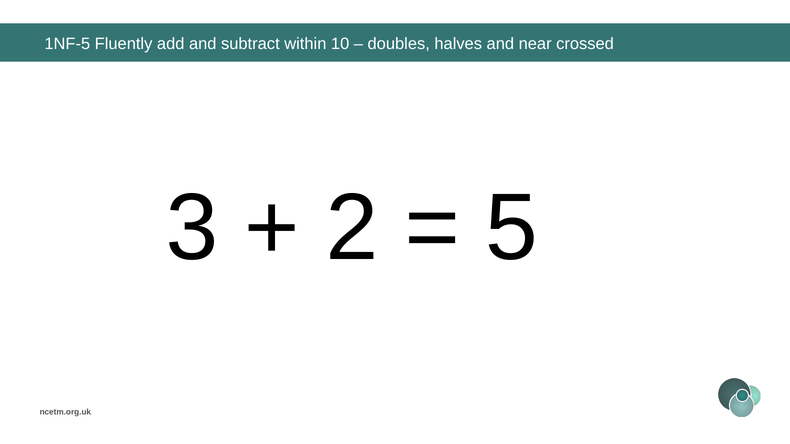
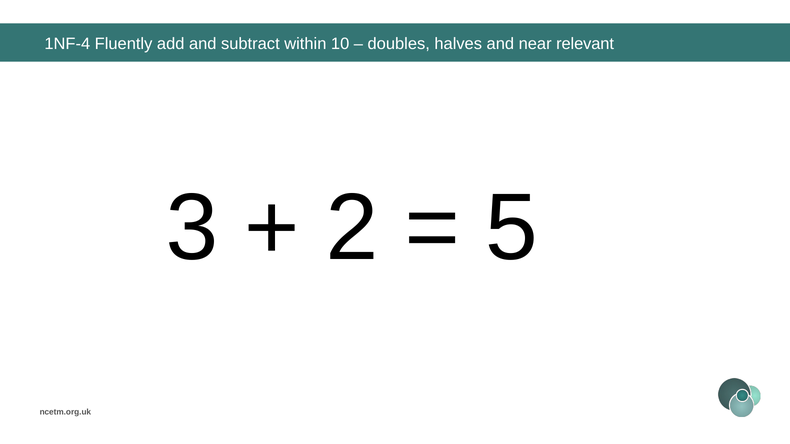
1NF-5: 1NF-5 -> 1NF-4 (67, 44)
crossed: crossed -> relevant (585, 44)
